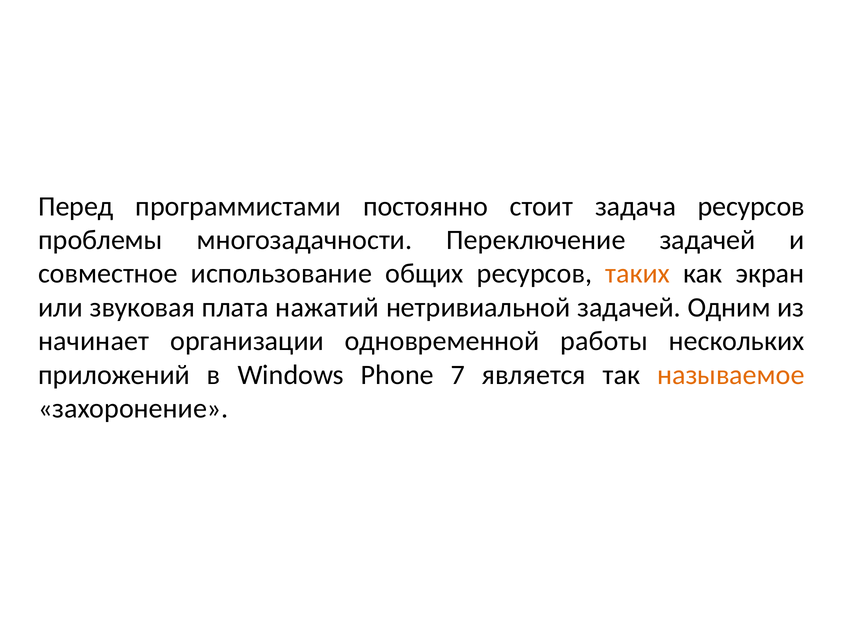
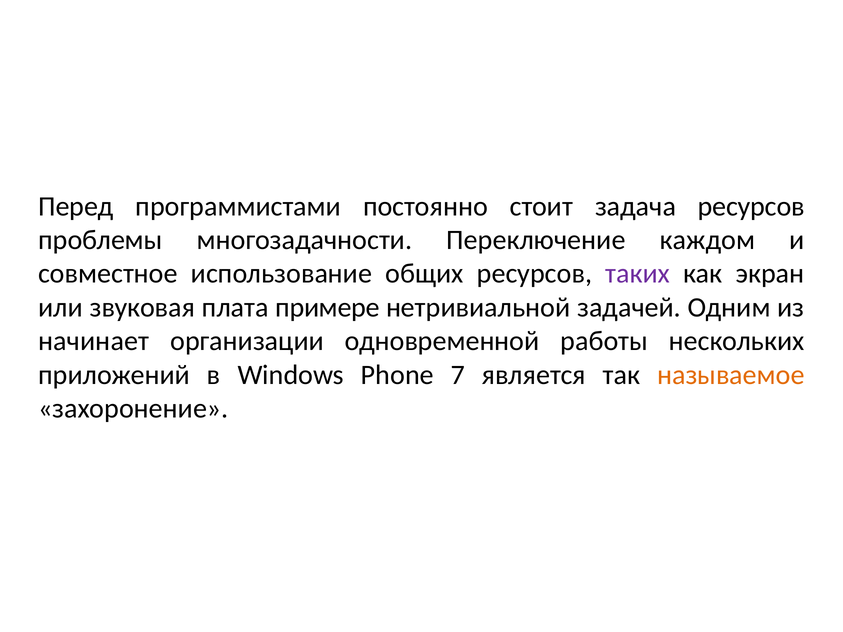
Переключение задачей: задачей -> каждом (707, 240)
таких colour: orange -> purple (638, 274)
нажатий: нажатий -> примере (328, 307)
